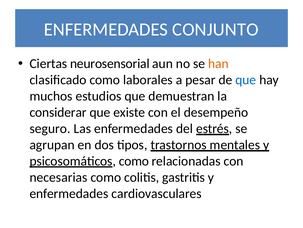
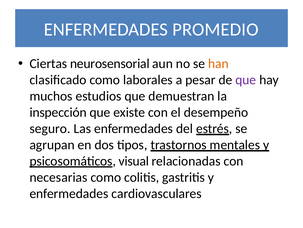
CONJUNTO: CONJUNTO -> PROMEDIO (215, 29)
que colour: blue -> purple (246, 80)
considerar: considerar -> inspección (58, 112)
psicosomáticos como: como -> visual (134, 161)
